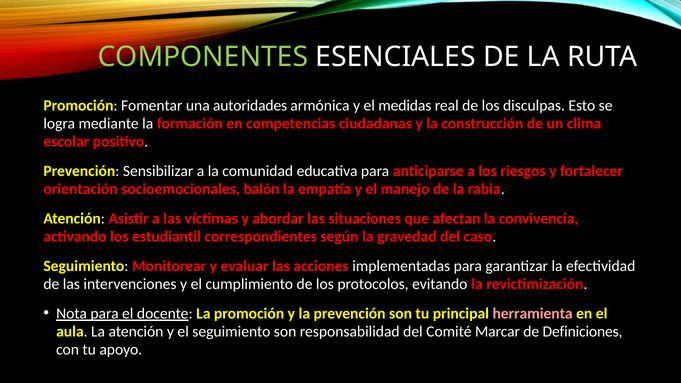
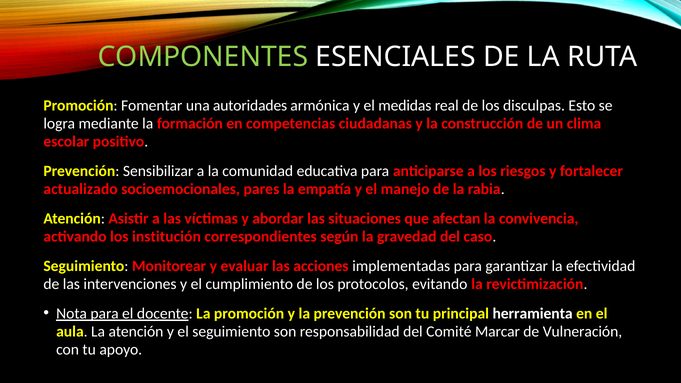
orientación: orientación -> actualizado (81, 189)
balón: balón -> pares (261, 189)
estudiantil: estudiantil -> institución (166, 237)
herramienta colour: pink -> white (533, 314)
Definiciones: Definiciones -> Vulneración (582, 332)
